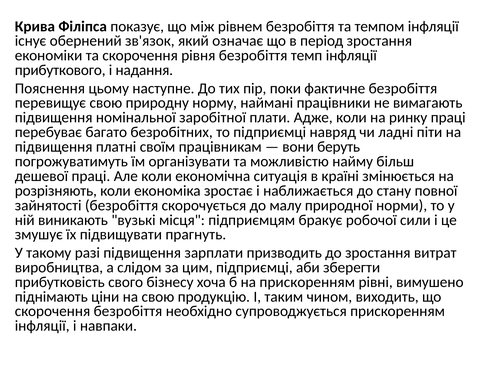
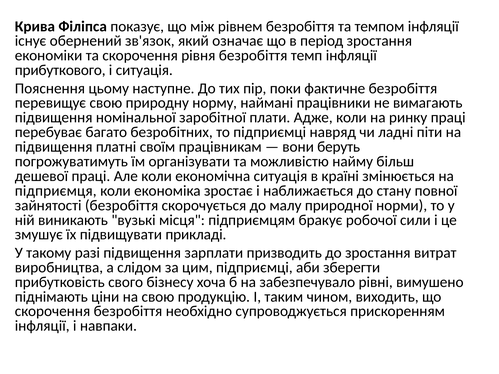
і надання: надання -> ситуація (144, 70)
розрізняють: розрізняють -> підприємця (56, 191)
прагнуть: прагнуть -> прикладі (196, 235)
на прискоренням: прискоренням -> забезпечувало (307, 282)
